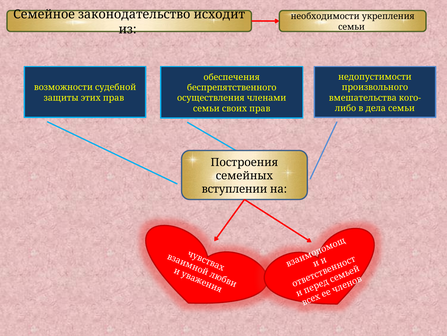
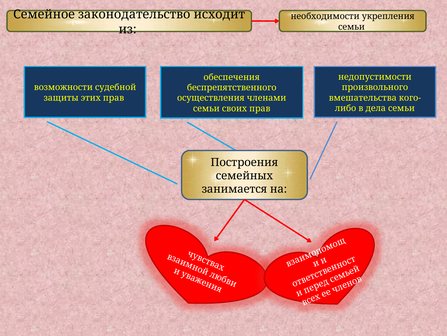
вступлении: вступлении -> занимается (234, 189)
